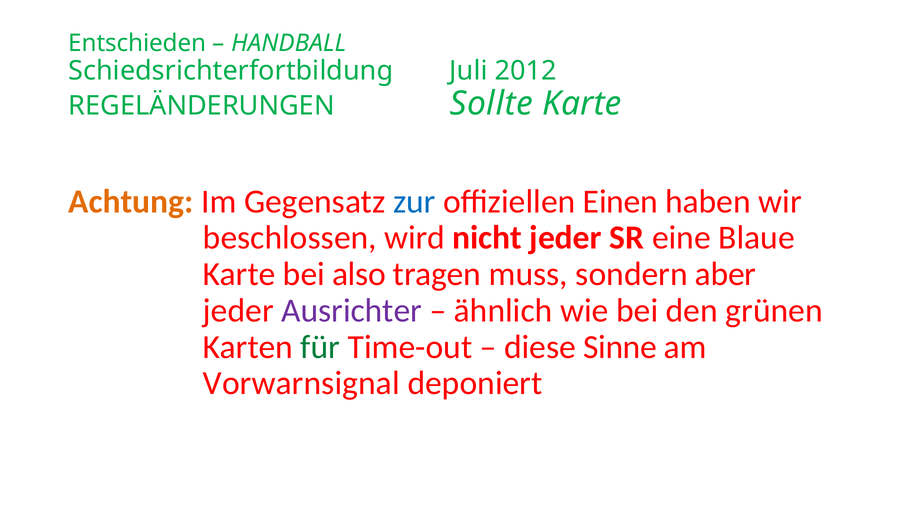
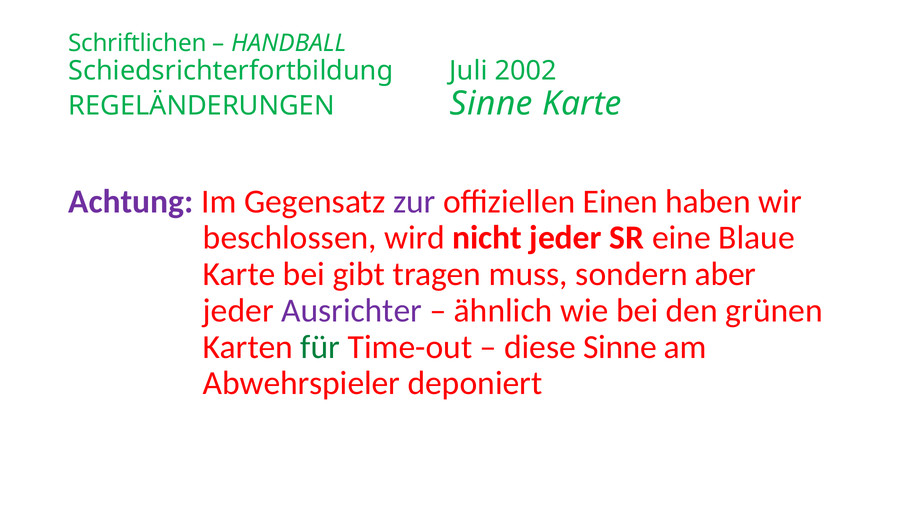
Entschieden: Entschieden -> Schriftlichen (137, 43)
2012: 2012 -> 2002 (526, 71)
REGELÄNDERUNGEN Sollte: Sollte -> Sinne (491, 104)
Achtung colour: orange -> purple (131, 201)
zur colour: blue -> purple (414, 201)
also: also -> gibt (359, 274)
Vorwarnsignal: Vorwarnsignal -> Abwehrspieler (302, 383)
